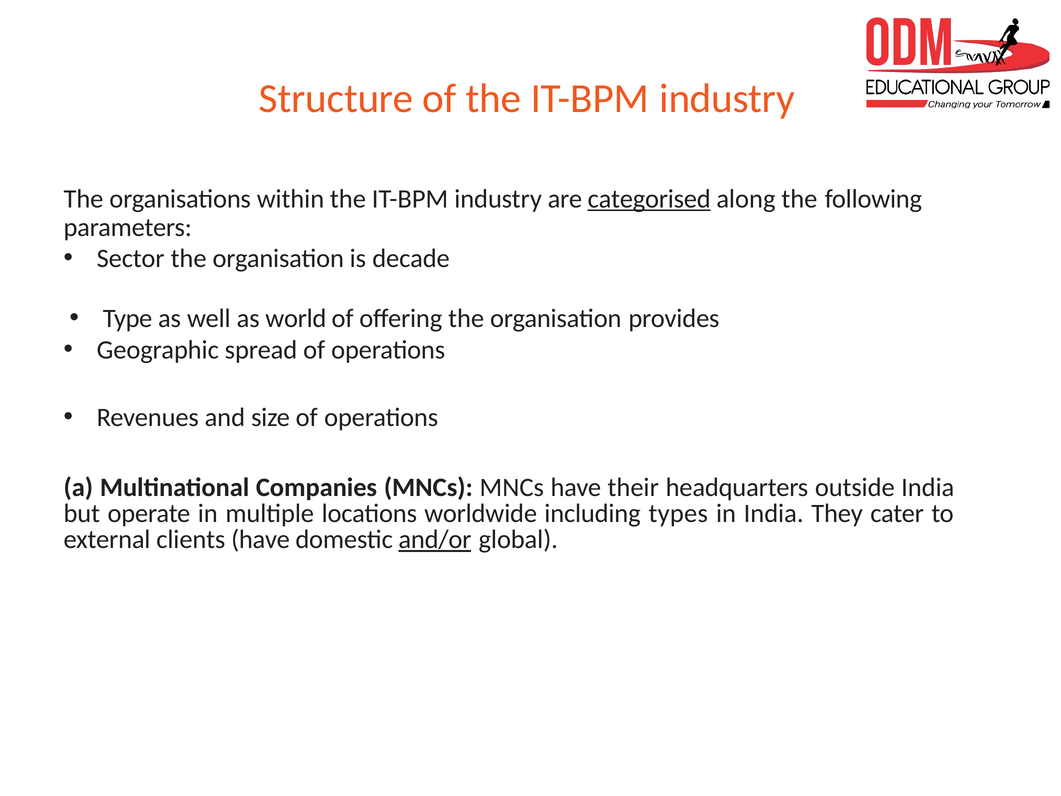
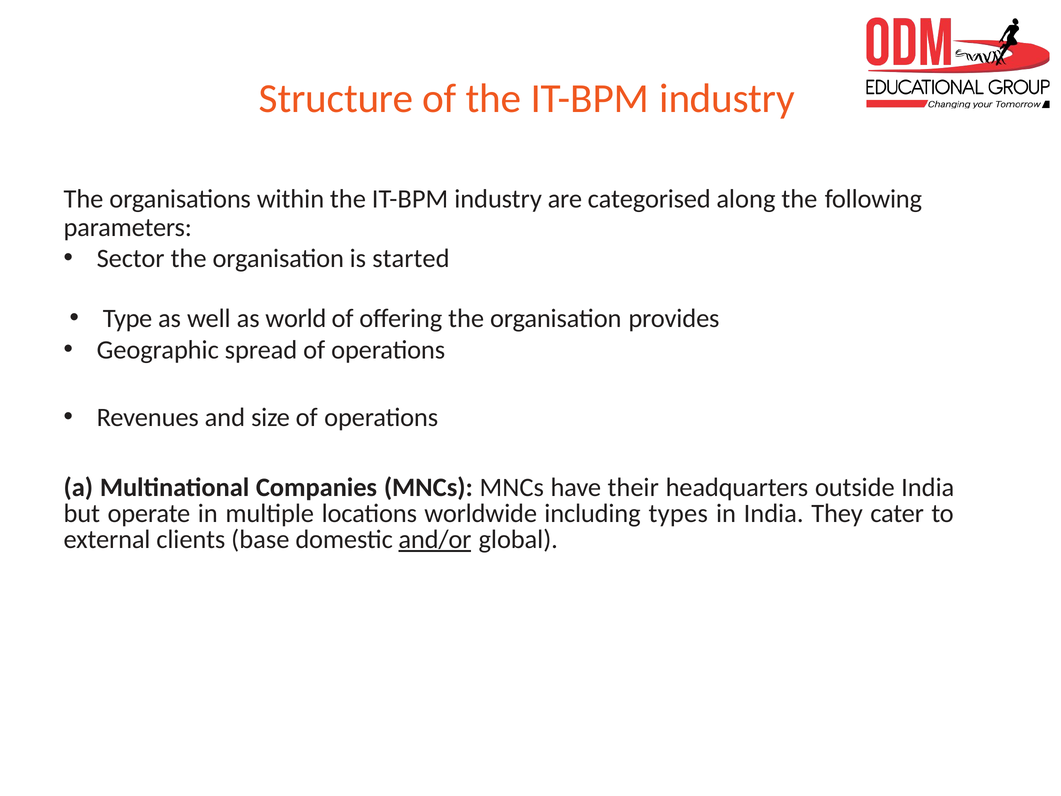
categorised underline: present -> none (649, 199)
decade: decade -> started (411, 258)
clients have: have -> base (260, 539)
